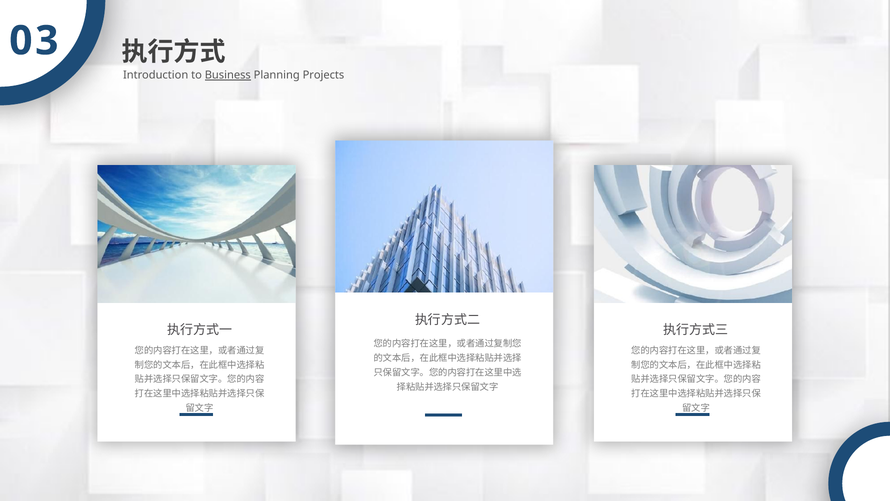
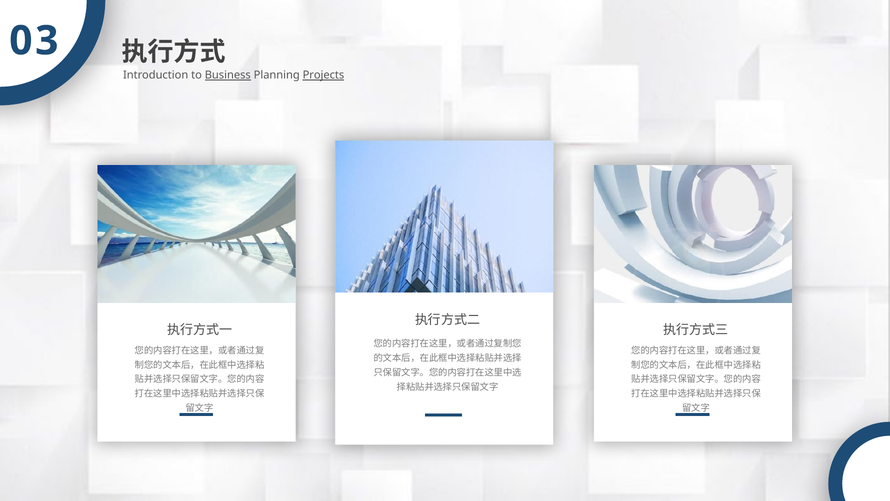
Projects underline: none -> present (323, 75)
